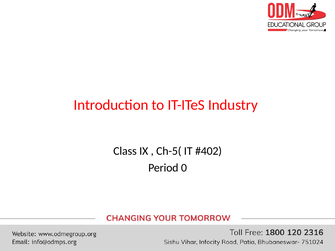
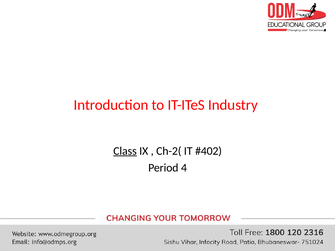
Class underline: none -> present (125, 151)
Ch-5(: Ch-5( -> Ch-2( (169, 151)
0: 0 -> 4 (184, 168)
